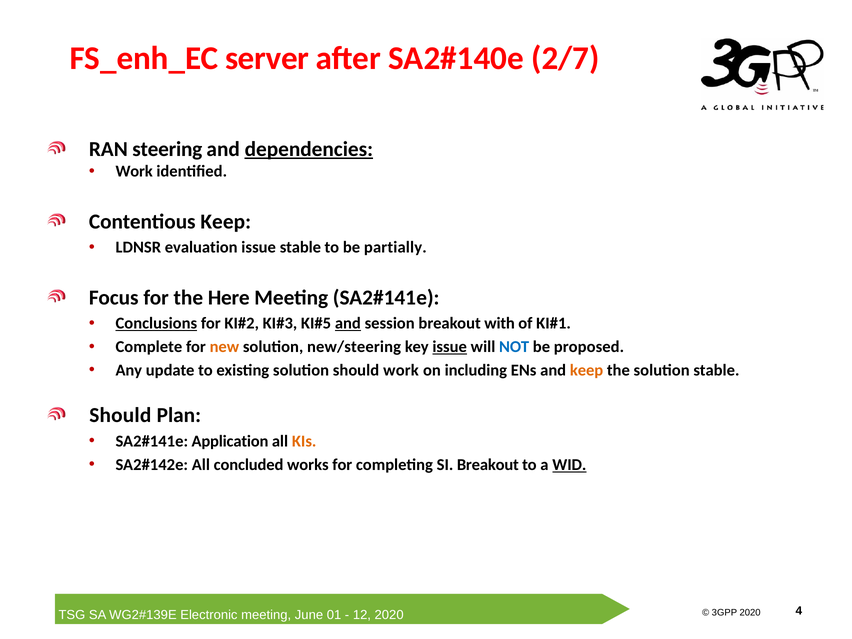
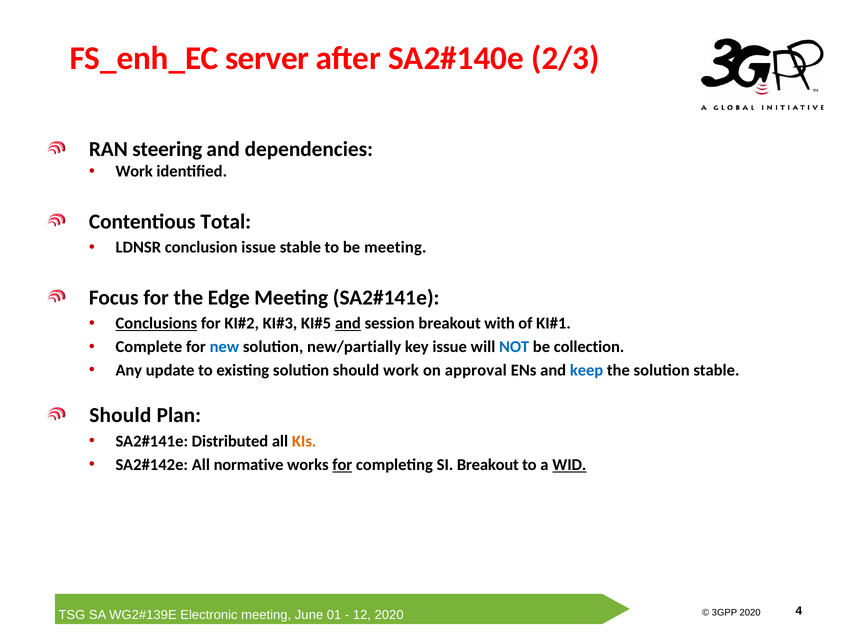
2/7: 2/7 -> 2/3 (565, 58)
dependencies underline: present -> none (309, 149)
Contentious Keep: Keep -> Total (226, 222)
evaluation: evaluation -> conclusion (201, 247)
be partially: partially -> meeting (395, 247)
Here: Here -> Edge (229, 298)
new colour: orange -> blue (224, 347)
new/steering: new/steering -> new/partially (354, 347)
issue underline: present -> none (450, 347)
proposed: proposed -> collection (589, 347)
including: including -> approval (476, 370)
keep colour: orange -> blue (587, 370)
Application: Application -> Distributed (230, 441)
concluded: concluded -> normative (249, 465)
for underline: none -> present (342, 465)
